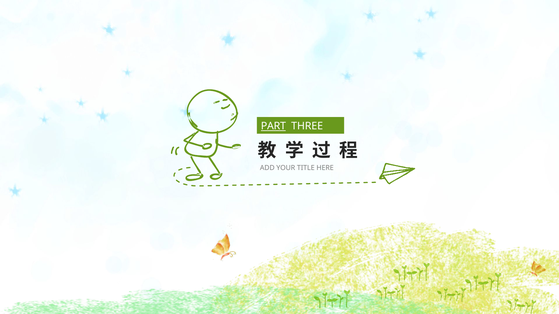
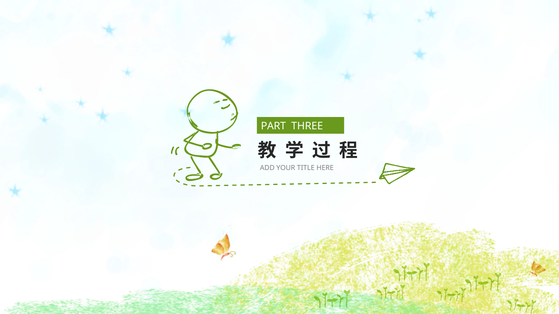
PART underline: present -> none (273, 126)
